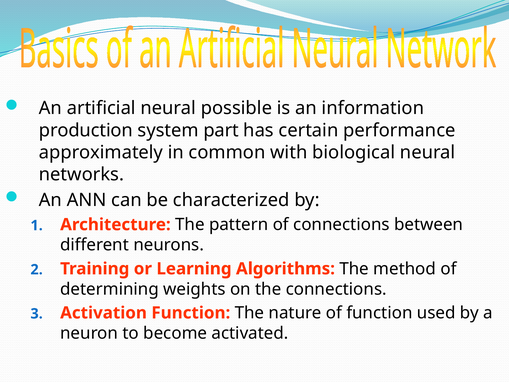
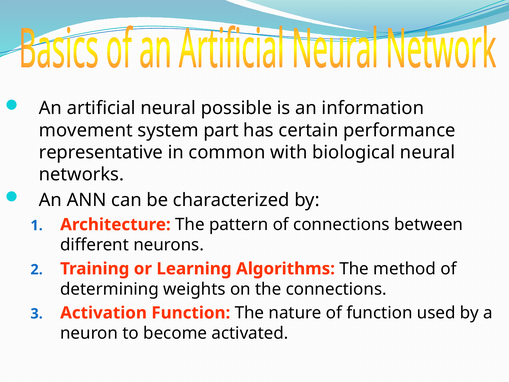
production: production -> movement (86, 130)
approximately: approximately -> representative (101, 152)
